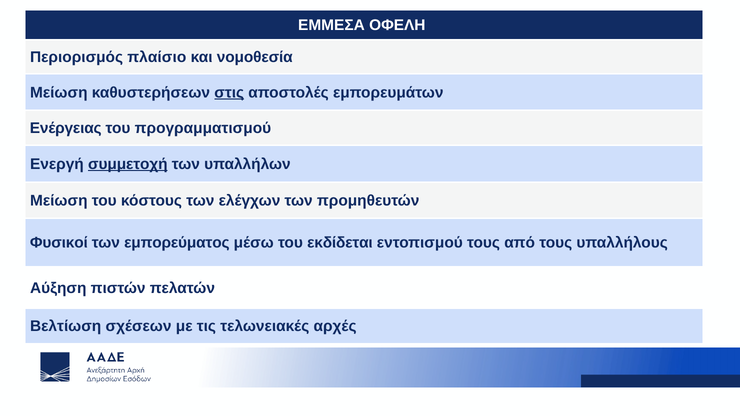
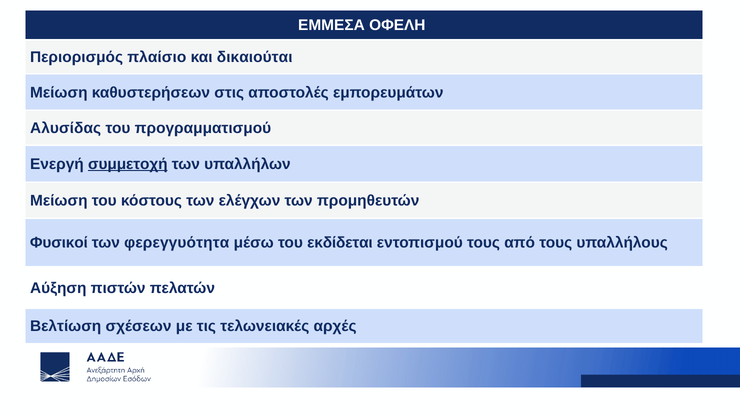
νομοθεσία: νομοθεσία -> δικαιούται (255, 57)
στις underline: present -> none (229, 93)
Ενέργειας: Ενέργειας -> Αλυσίδας (66, 128)
εμπορεύματος: εμπορεύματος -> φερεγγυότητα (177, 243)
